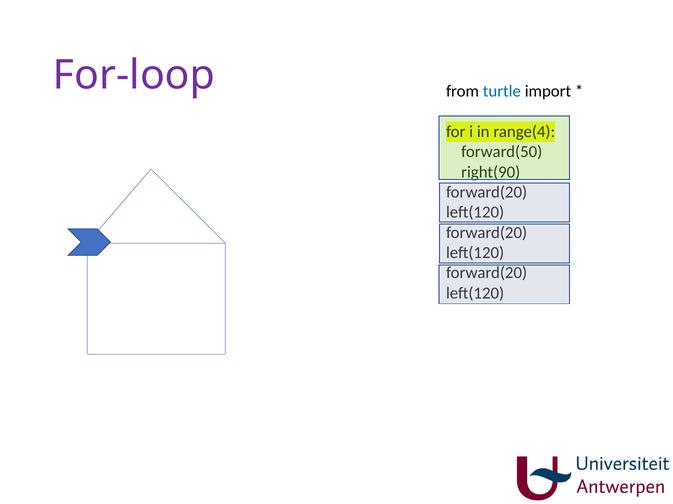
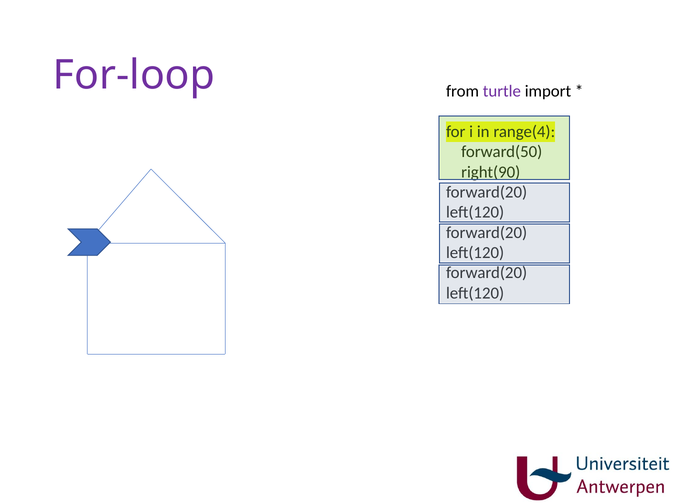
turtle colour: blue -> purple (502, 92)
